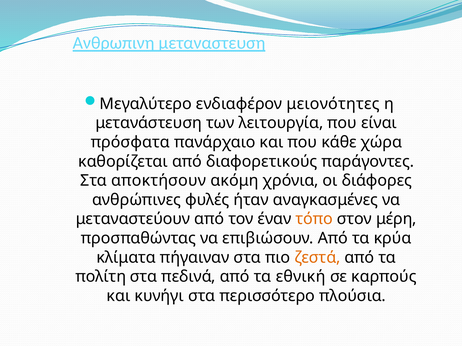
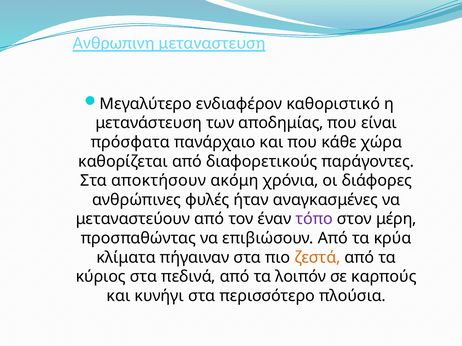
μειονότητες: μειονότητες -> καθοριστικό (333, 104)
λειτουργία: λειτουργία -> αποδημίας (281, 123)
τόπο colour: orange -> purple (314, 219)
πολίτη: πολίτη -> κύριος (101, 277)
εθνική: εθνική -> λοιπόν (301, 277)
